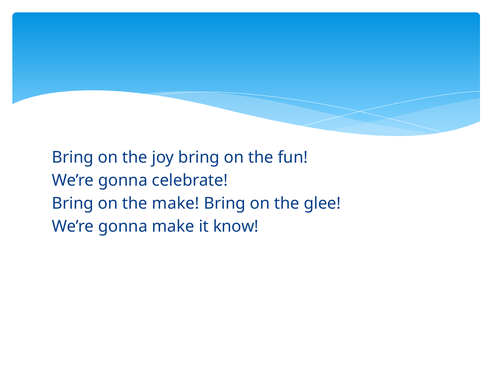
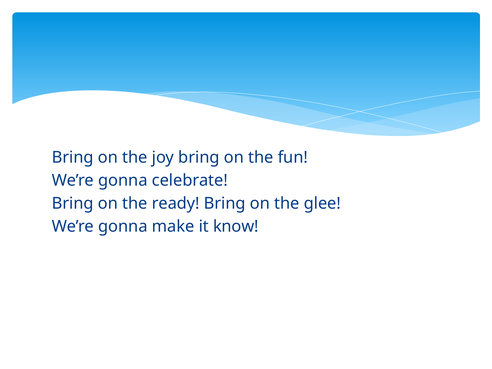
the make: make -> ready (176, 203)
